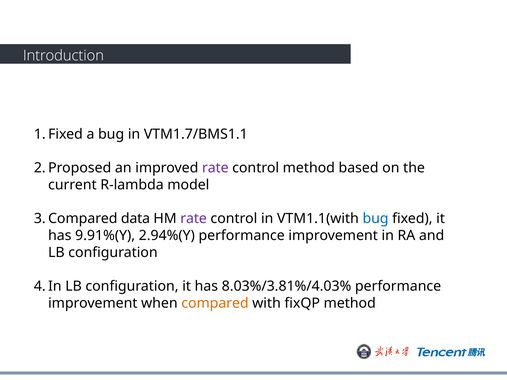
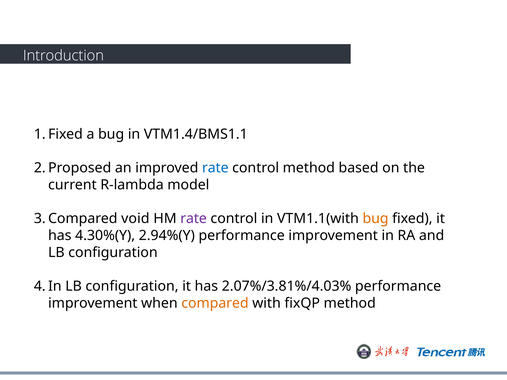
VTM1.7/BMS1.1: VTM1.7/BMS1.1 -> VTM1.4/BMS1.1 (196, 134)
rate colour: purple -> blue (215, 168)
data: data -> void (135, 219)
bug colour: blue -> orange (376, 219)
9.91%(Y: 9.91%(Y -> 4.30%(Y (105, 236)
8.03%/3.81%/4.03%: 8.03%/3.81%/4.03% -> 2.07%/3.81%/4.03% (287, 286)
